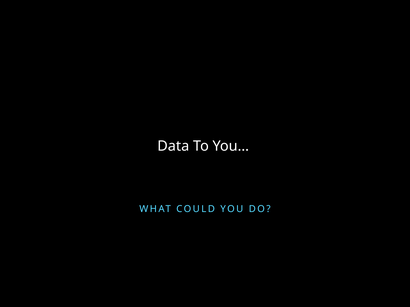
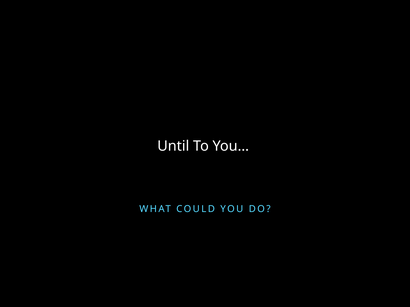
Data: Data -> Until (173, 146)
